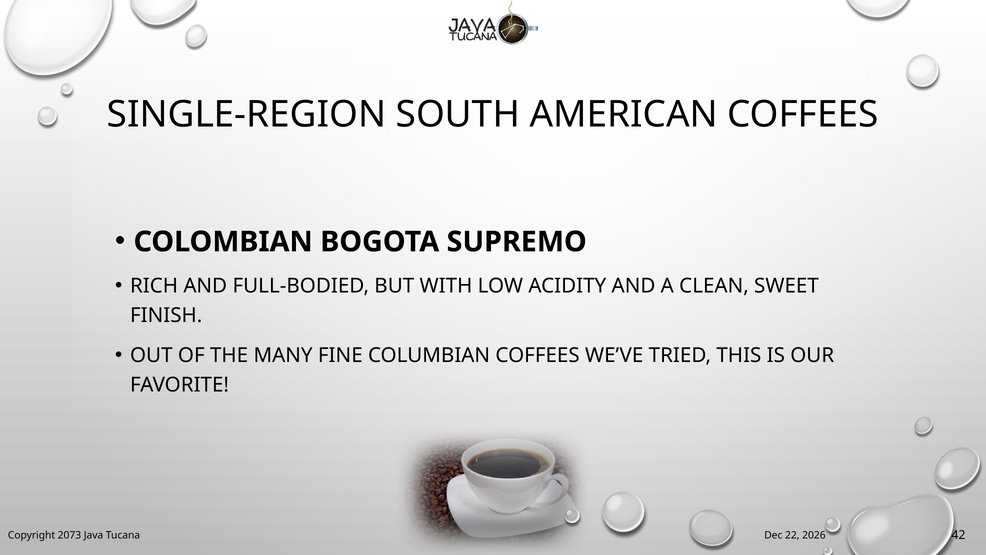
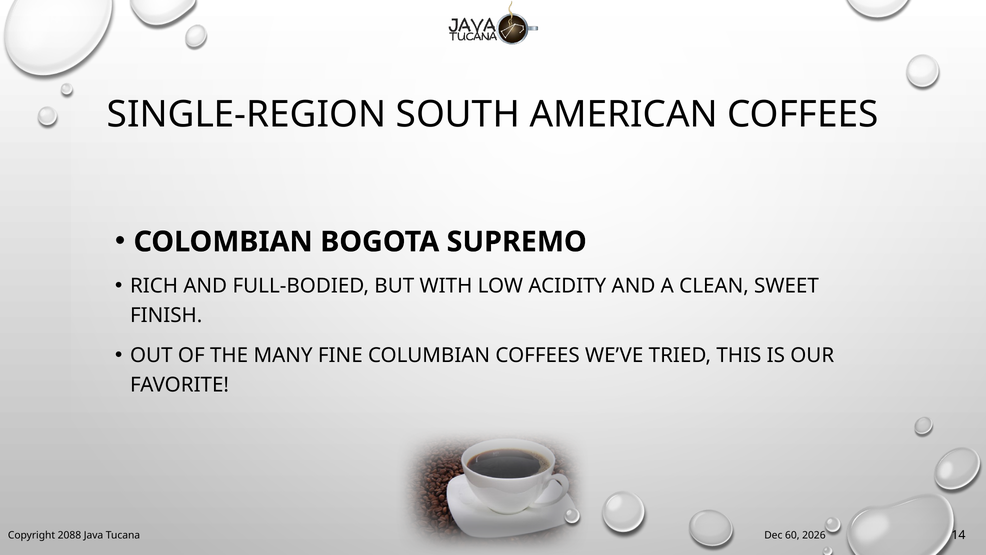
2073: 2073 -> 2088 (69, 535)
22: 22 -> 60 (792, 535)
42: 42 -> 14 (958, 535)
